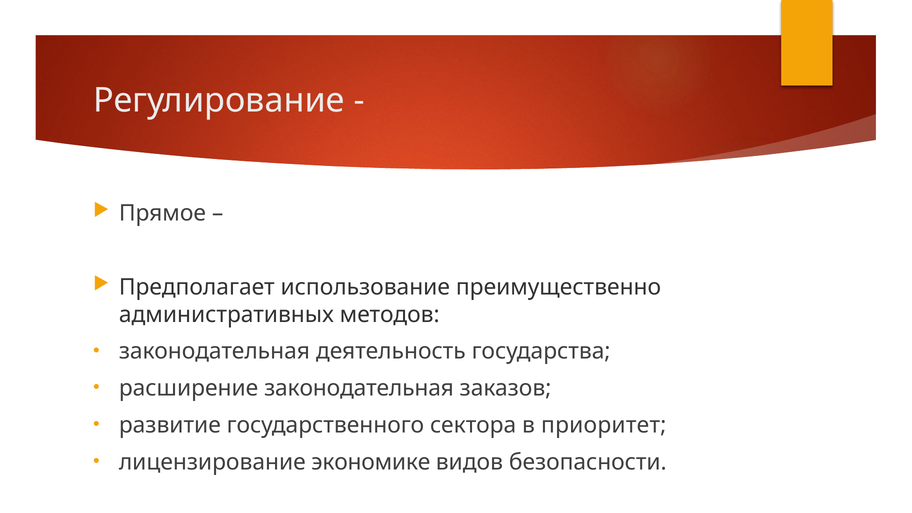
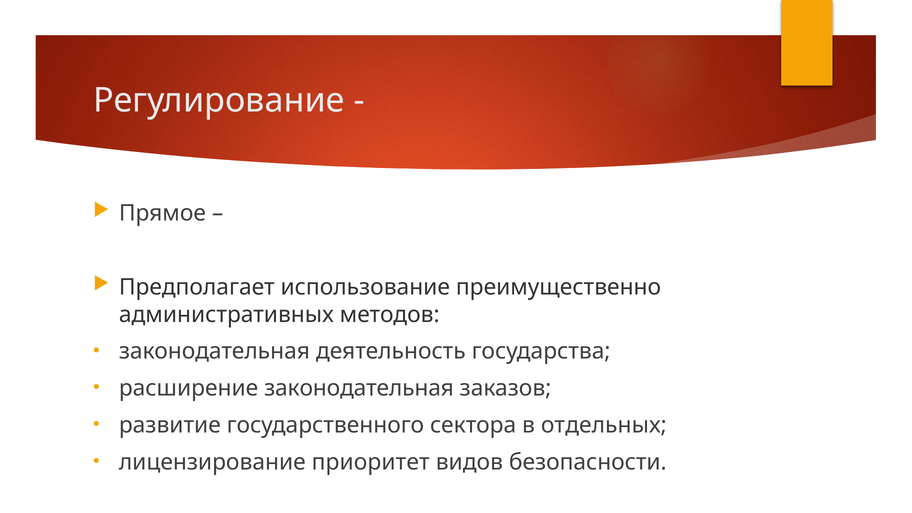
приоритет: приоритет -> отдельных (604, 425)
экономике: экономике -> приоритет (371, 462)
